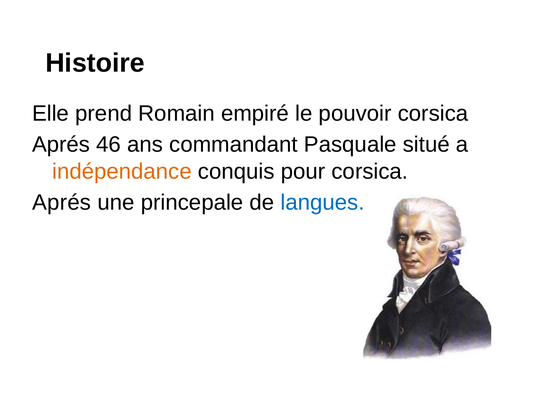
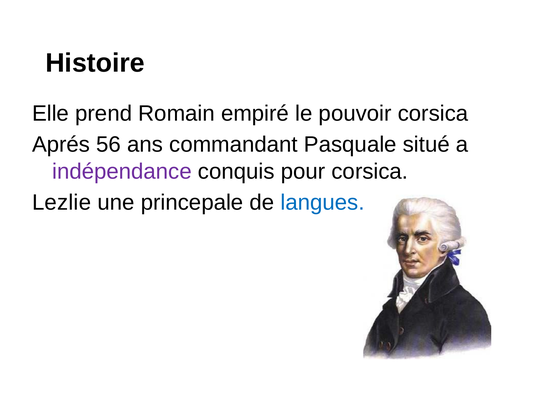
46: 46 -> 56 (109, 145)
indépendance colour: orange -> purple (122, 172)
Aprés: Aprés -> Lezlie (62, 203)
